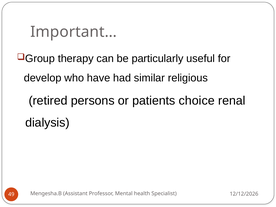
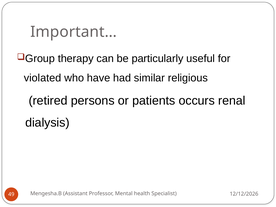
develop: develop -> violated (43, 78)
choice: choice -> occurs (197, 101)
